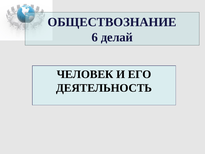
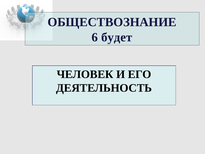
делай: делай -> будет (117, 37)
